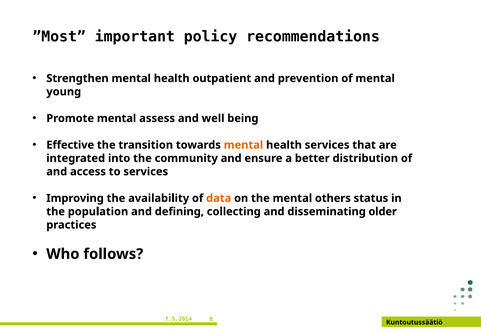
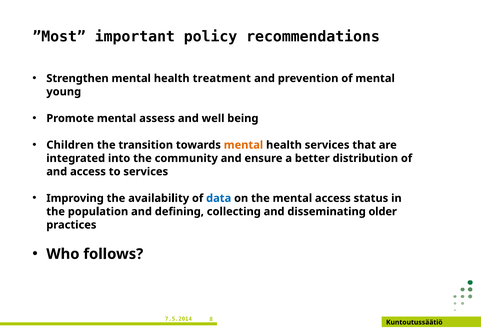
outpatient: outpatient -> treatment (222, 78)
Effective: Effective -> Children (70, 145)
data colour: orange -> blue (219, 198)
mental others: others -> access (333, 198)
